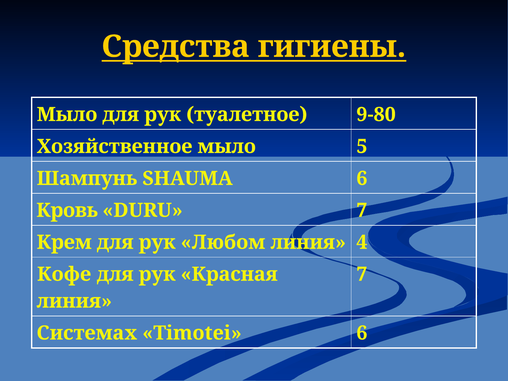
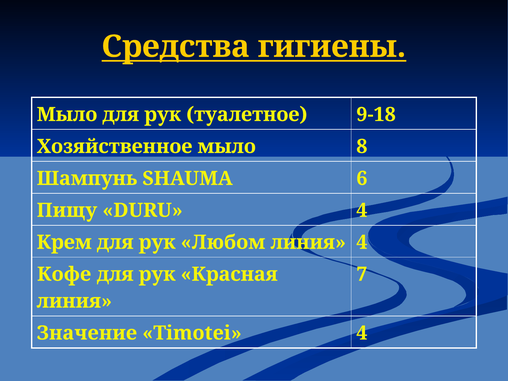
9-80: 9-80 -> 9-18 (376, 115)
5: 5 -> 8 (362, 146)
Кровь: Кровь -> Пищу (67, 210)
DURU 7: 7 -> 4 (362, 210)
Системах: Системах -> Значение (87, 333)
Timotei 6: 6 -> 4 (362, 333)
